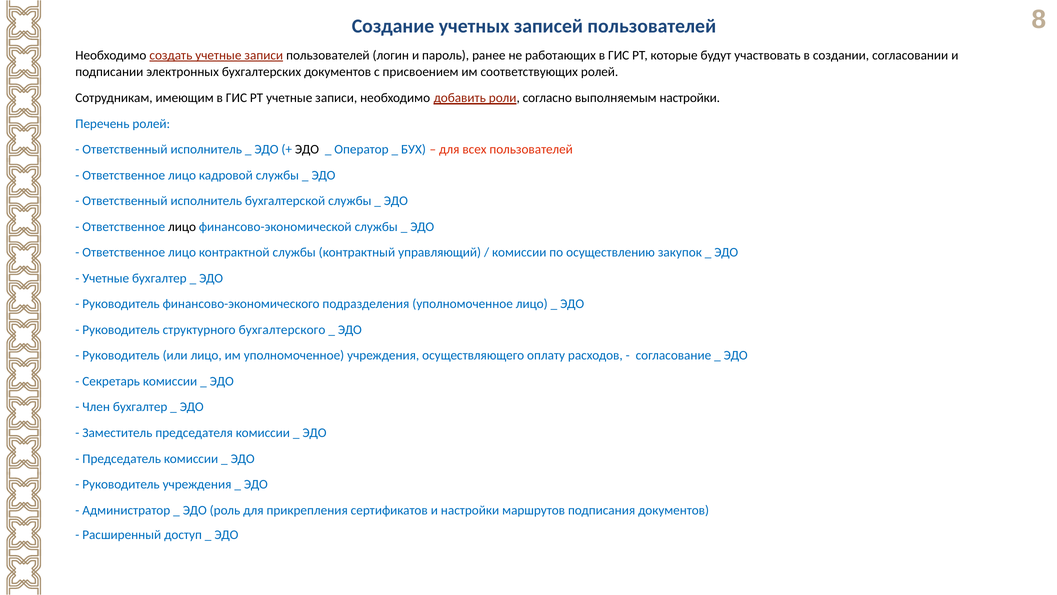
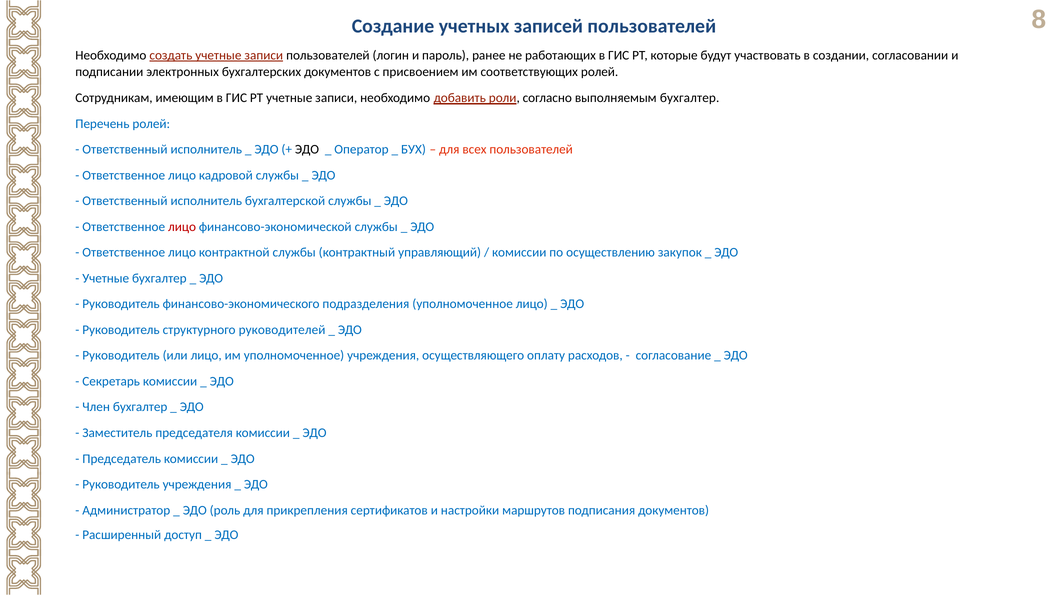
выполняемым настройки: настройки -> бухгалтер (690, 98)
лицо colour: black -> red (182, 227)
бухгалтерского: бухгалтерского -> руководителей (282, 330)
